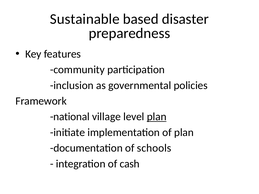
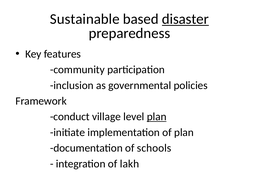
disaster underline: none -> present (185, 19)
national: national -> conduct (70, 117)
cash: cash -> lakh (130, 164)
